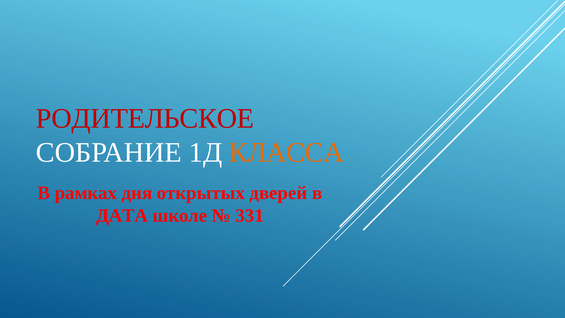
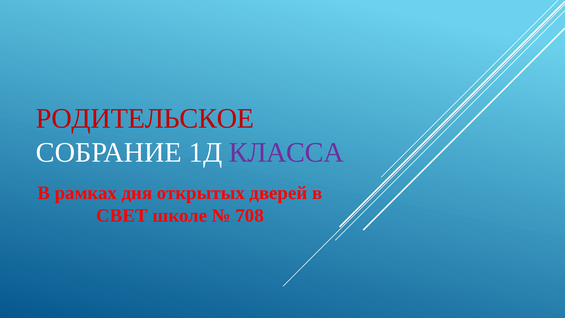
КЛАССА colour: orange -> purple (286, 152)
ДАТА: ДАТА -> СВЕТ (122, 216)
331: 331 -> 708 (250, 216)
